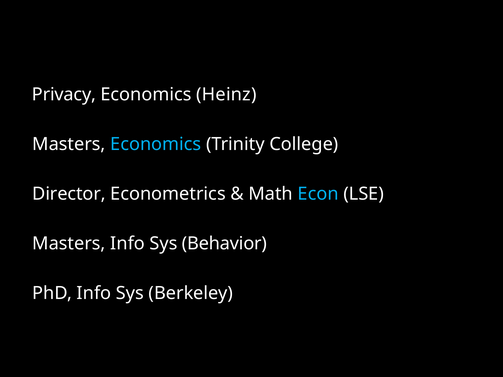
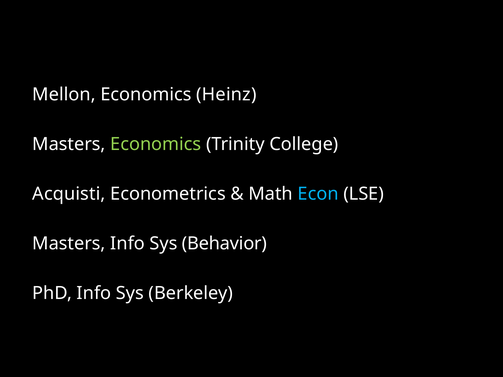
Privacy: Privacy -> Mellon (64, 95)
Economics colour: light blue -> light green (156, 144)
Director: Director -> Acquisti (69, 194)
